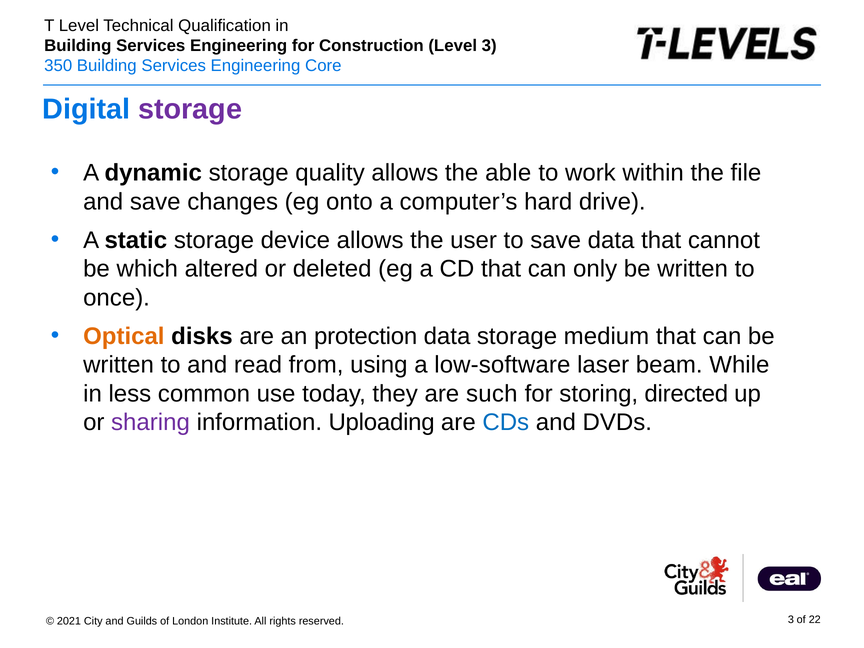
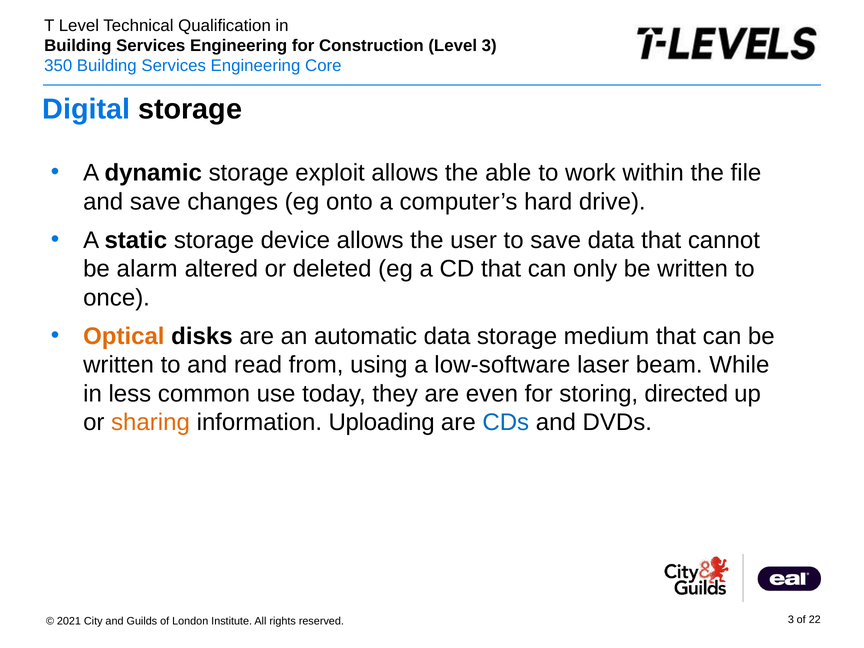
storage colour: purple -> black (190, 109)
quality: quality -> exploit (330, 173)
which: which -> alarm (147, 269)
protection: protection -> automatic (366, 336)
such: such -> even (492, 394)
sharing colour: purple -> orange (151, 423)
